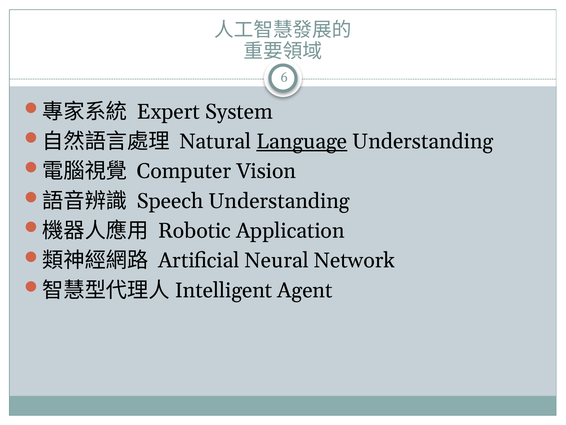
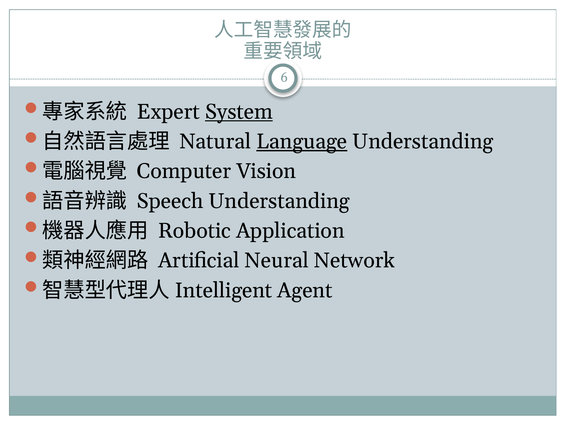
System underline: none -> present (239, 112)
